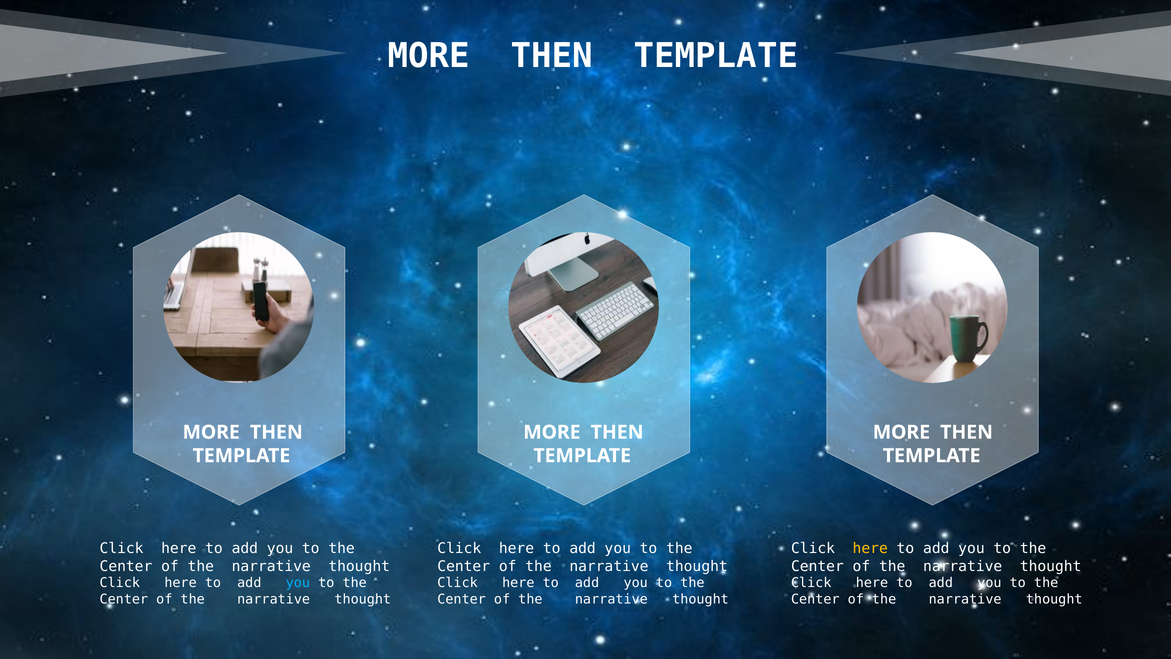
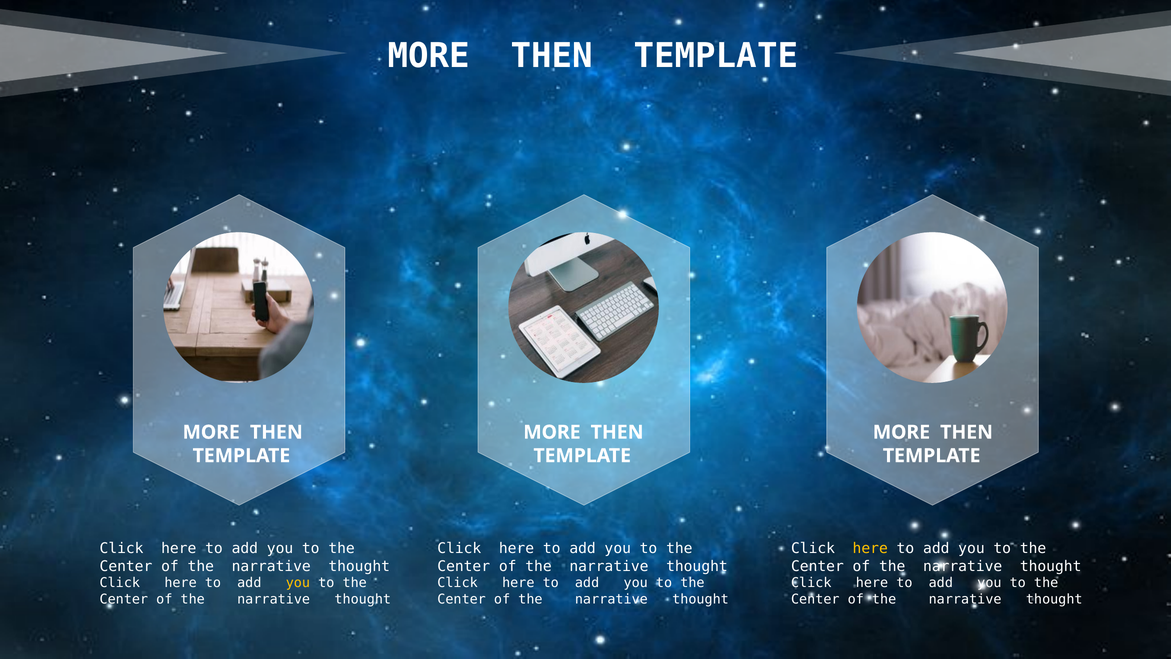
you colour: light blue -> yellow (298, 583)
